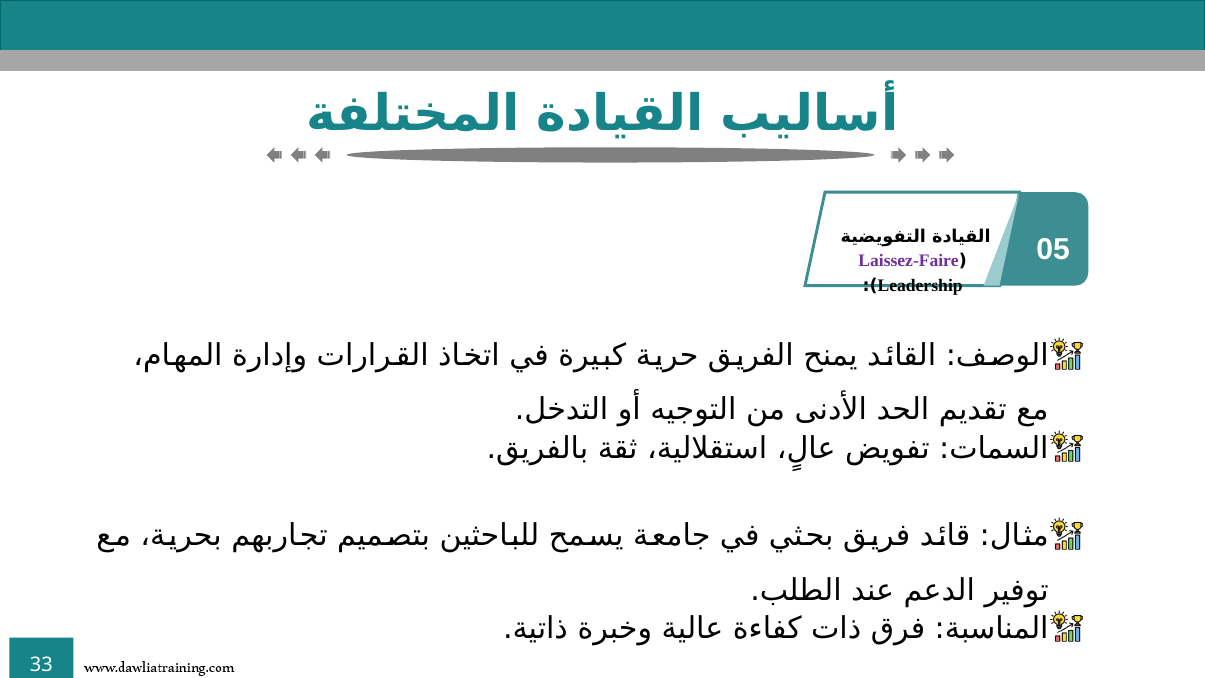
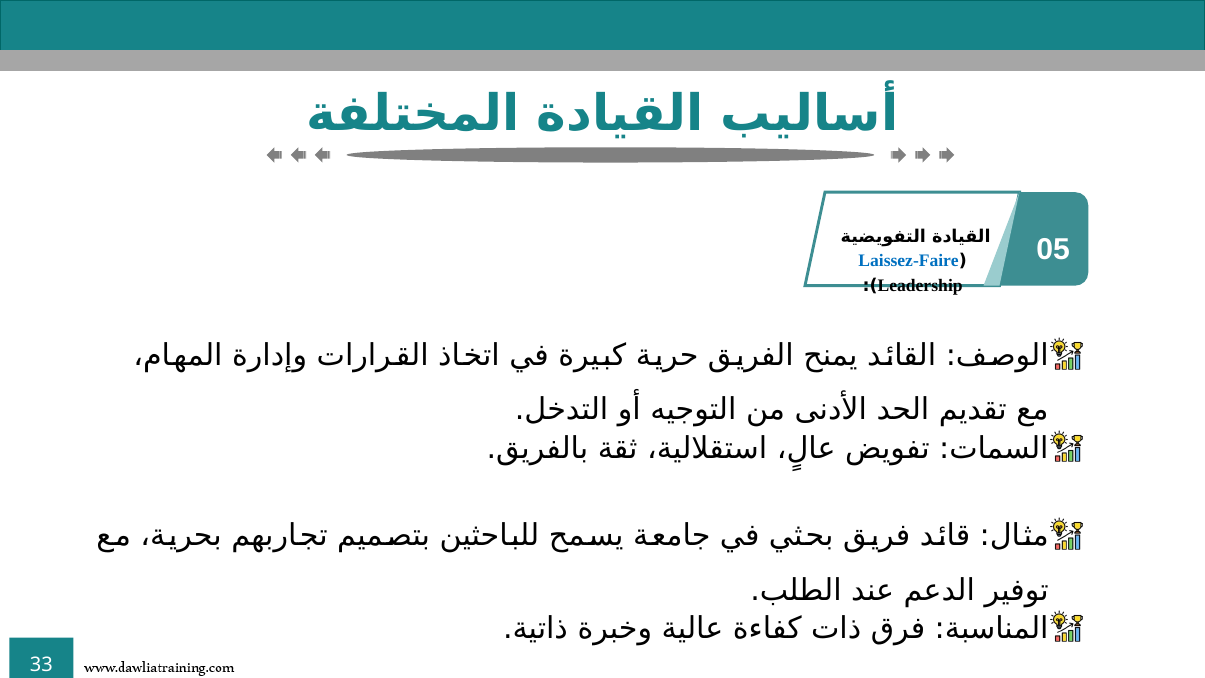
Laissez-Faire colour: purple -> blue (909, 261)
